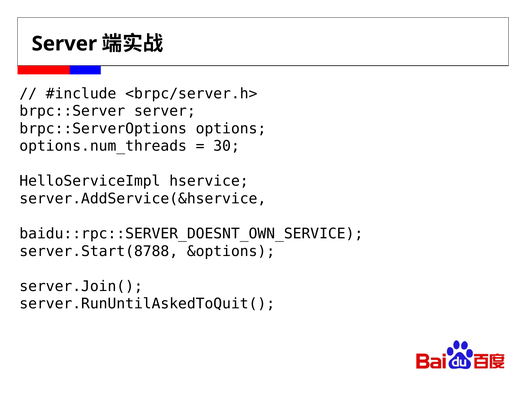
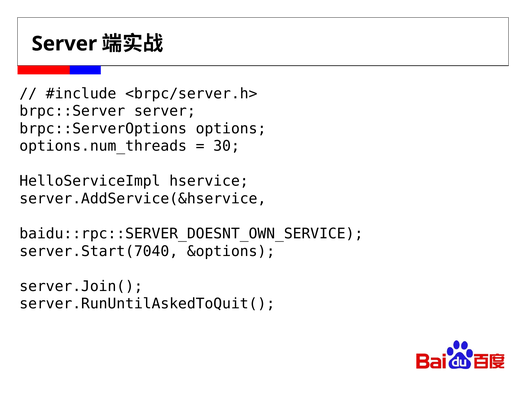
server.Start(8788: server.Start(8788 -> server.Start(7040 (99, 252)
